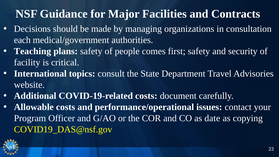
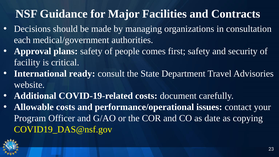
Teaching: Teaching -> Approval (33, 51)
topics: topics -> ready (82, 74)
